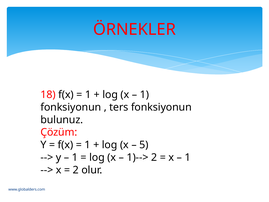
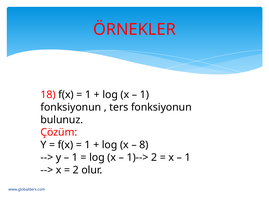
5: 5 -> 8 (144, 145)
